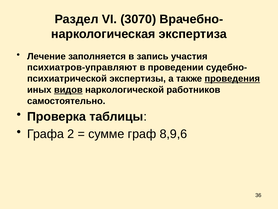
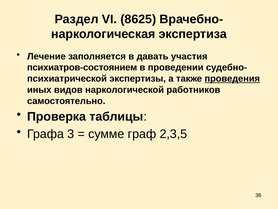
3070: 3070 -> 8625 (138, 19)
запись: запись -> давать (153, 56)
психиатров-управляют: психиатров-управляют -> психиатров-состоянием (82, 67)
видов underline: present -> none (68, 90)
2: 2 -> 3 (71, 134)
8,9,6: 8,9,6 -> 2,3,5 (173, 134)
